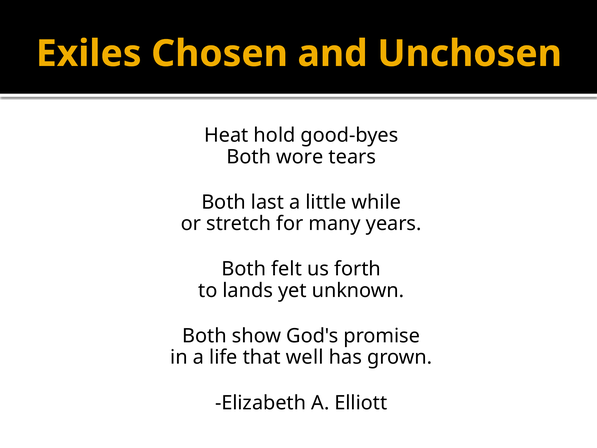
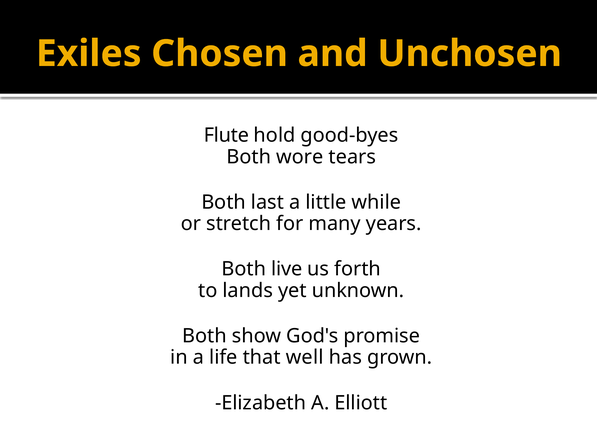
Heat: Heat -> Flute (226, 135)
felt: felt -> live (287, 269)
